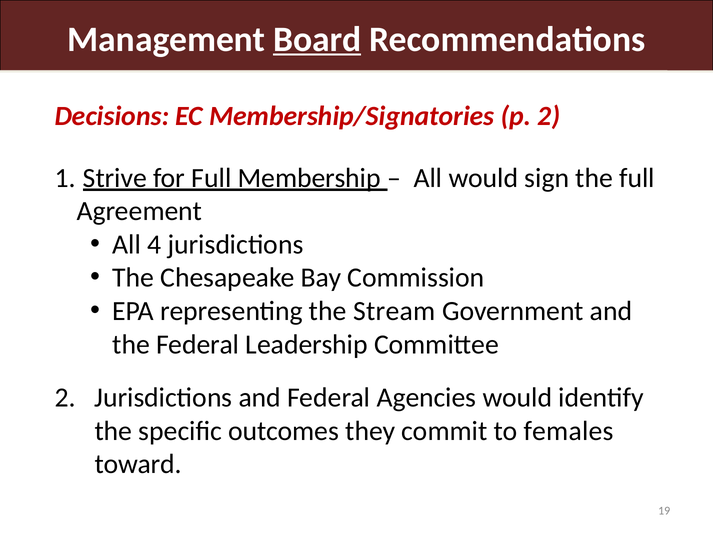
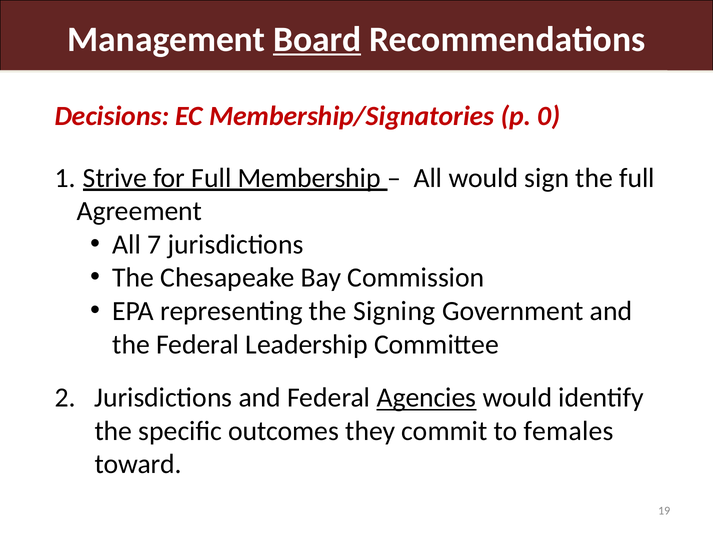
p 2: 2 -> 0 (549, 116)
4: 4 -> 7 (154, 244)
Stream: Stream -> Signing (394, 311)
Agencies underline: none -> present (426, 398)
